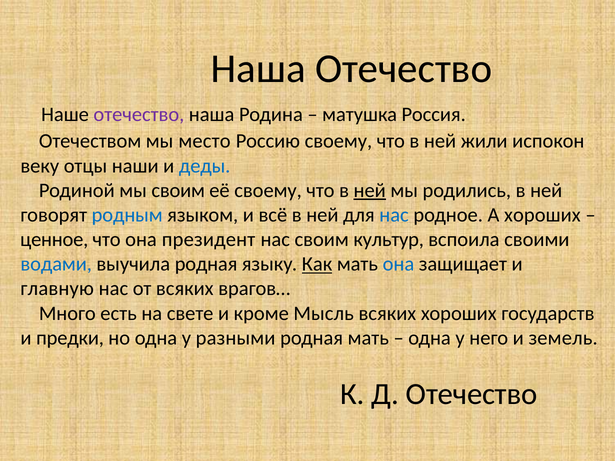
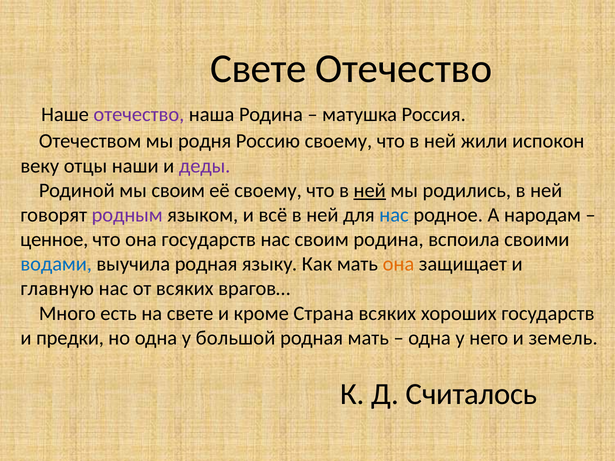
Наша: Наша -> Свете (258, 69)
место: место -> родня (205, 141)
деды colour: blue -> purple (205, 166)
родным colour: blue -> purple (127, 215)
А хороших: хороших -> народам (542, 215)
она президент: президент -> государств (209, 240)
своим культур: культур -> родина (389, 240)
Как underline: present -> none (317, 264)
она colour: blue -> orange (398, 264)
Мысль: Мысль -> Страна (324, 313)
разными: разными -> большой (236, 338)
Д Отечество: Отечество -> Считалось (472, 394)
